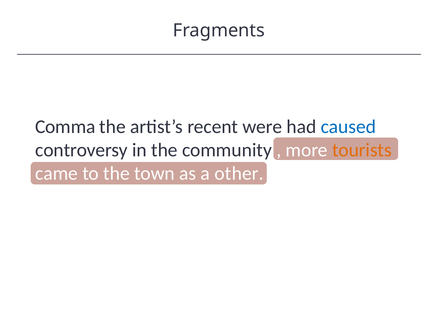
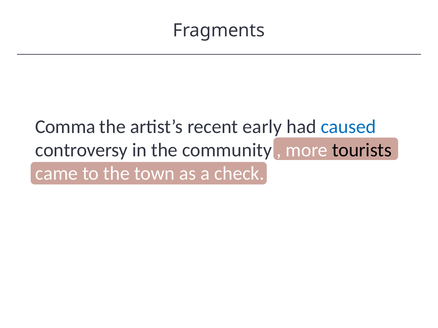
were: were -> early (262, 127)
tourists colour: orange -> black (362, 150)
other: other -> check (239, 174)
